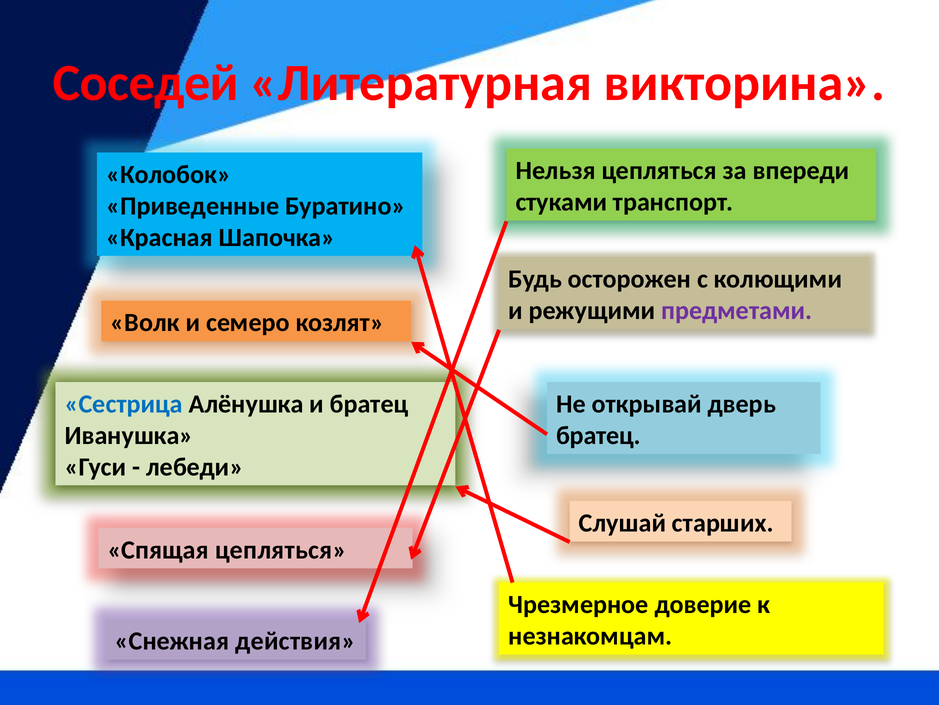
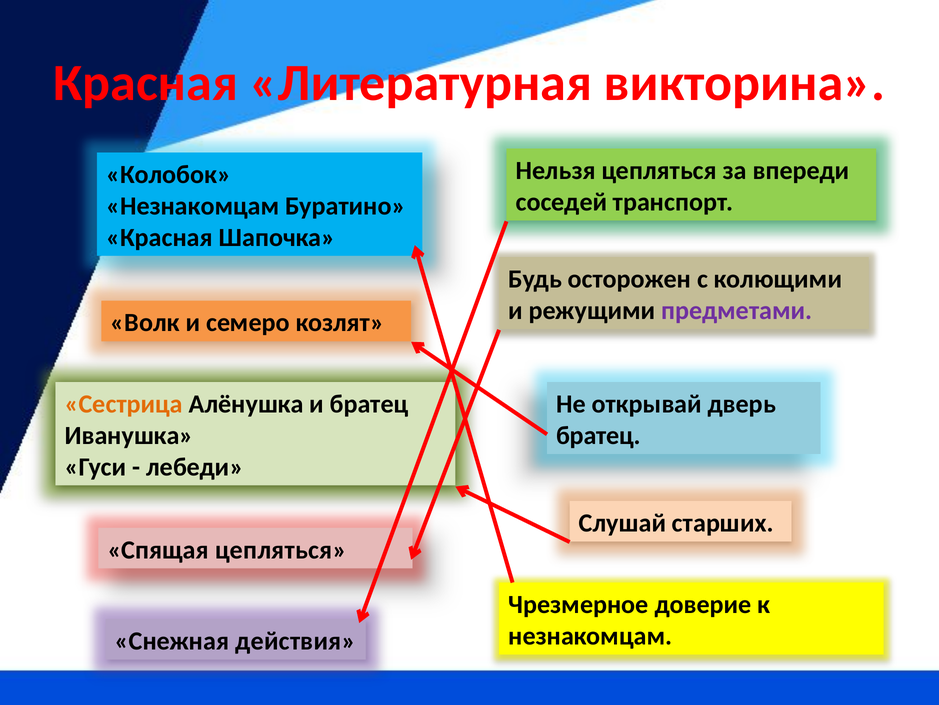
Соседей: Соседей -> Красная (146, 83)
стуками: стуками -> соседей (561, 202)
Приведенные: Приведенные -> Незнакомцам (193, 206)
Сестрица colour: blue -> orange (124, 404)
